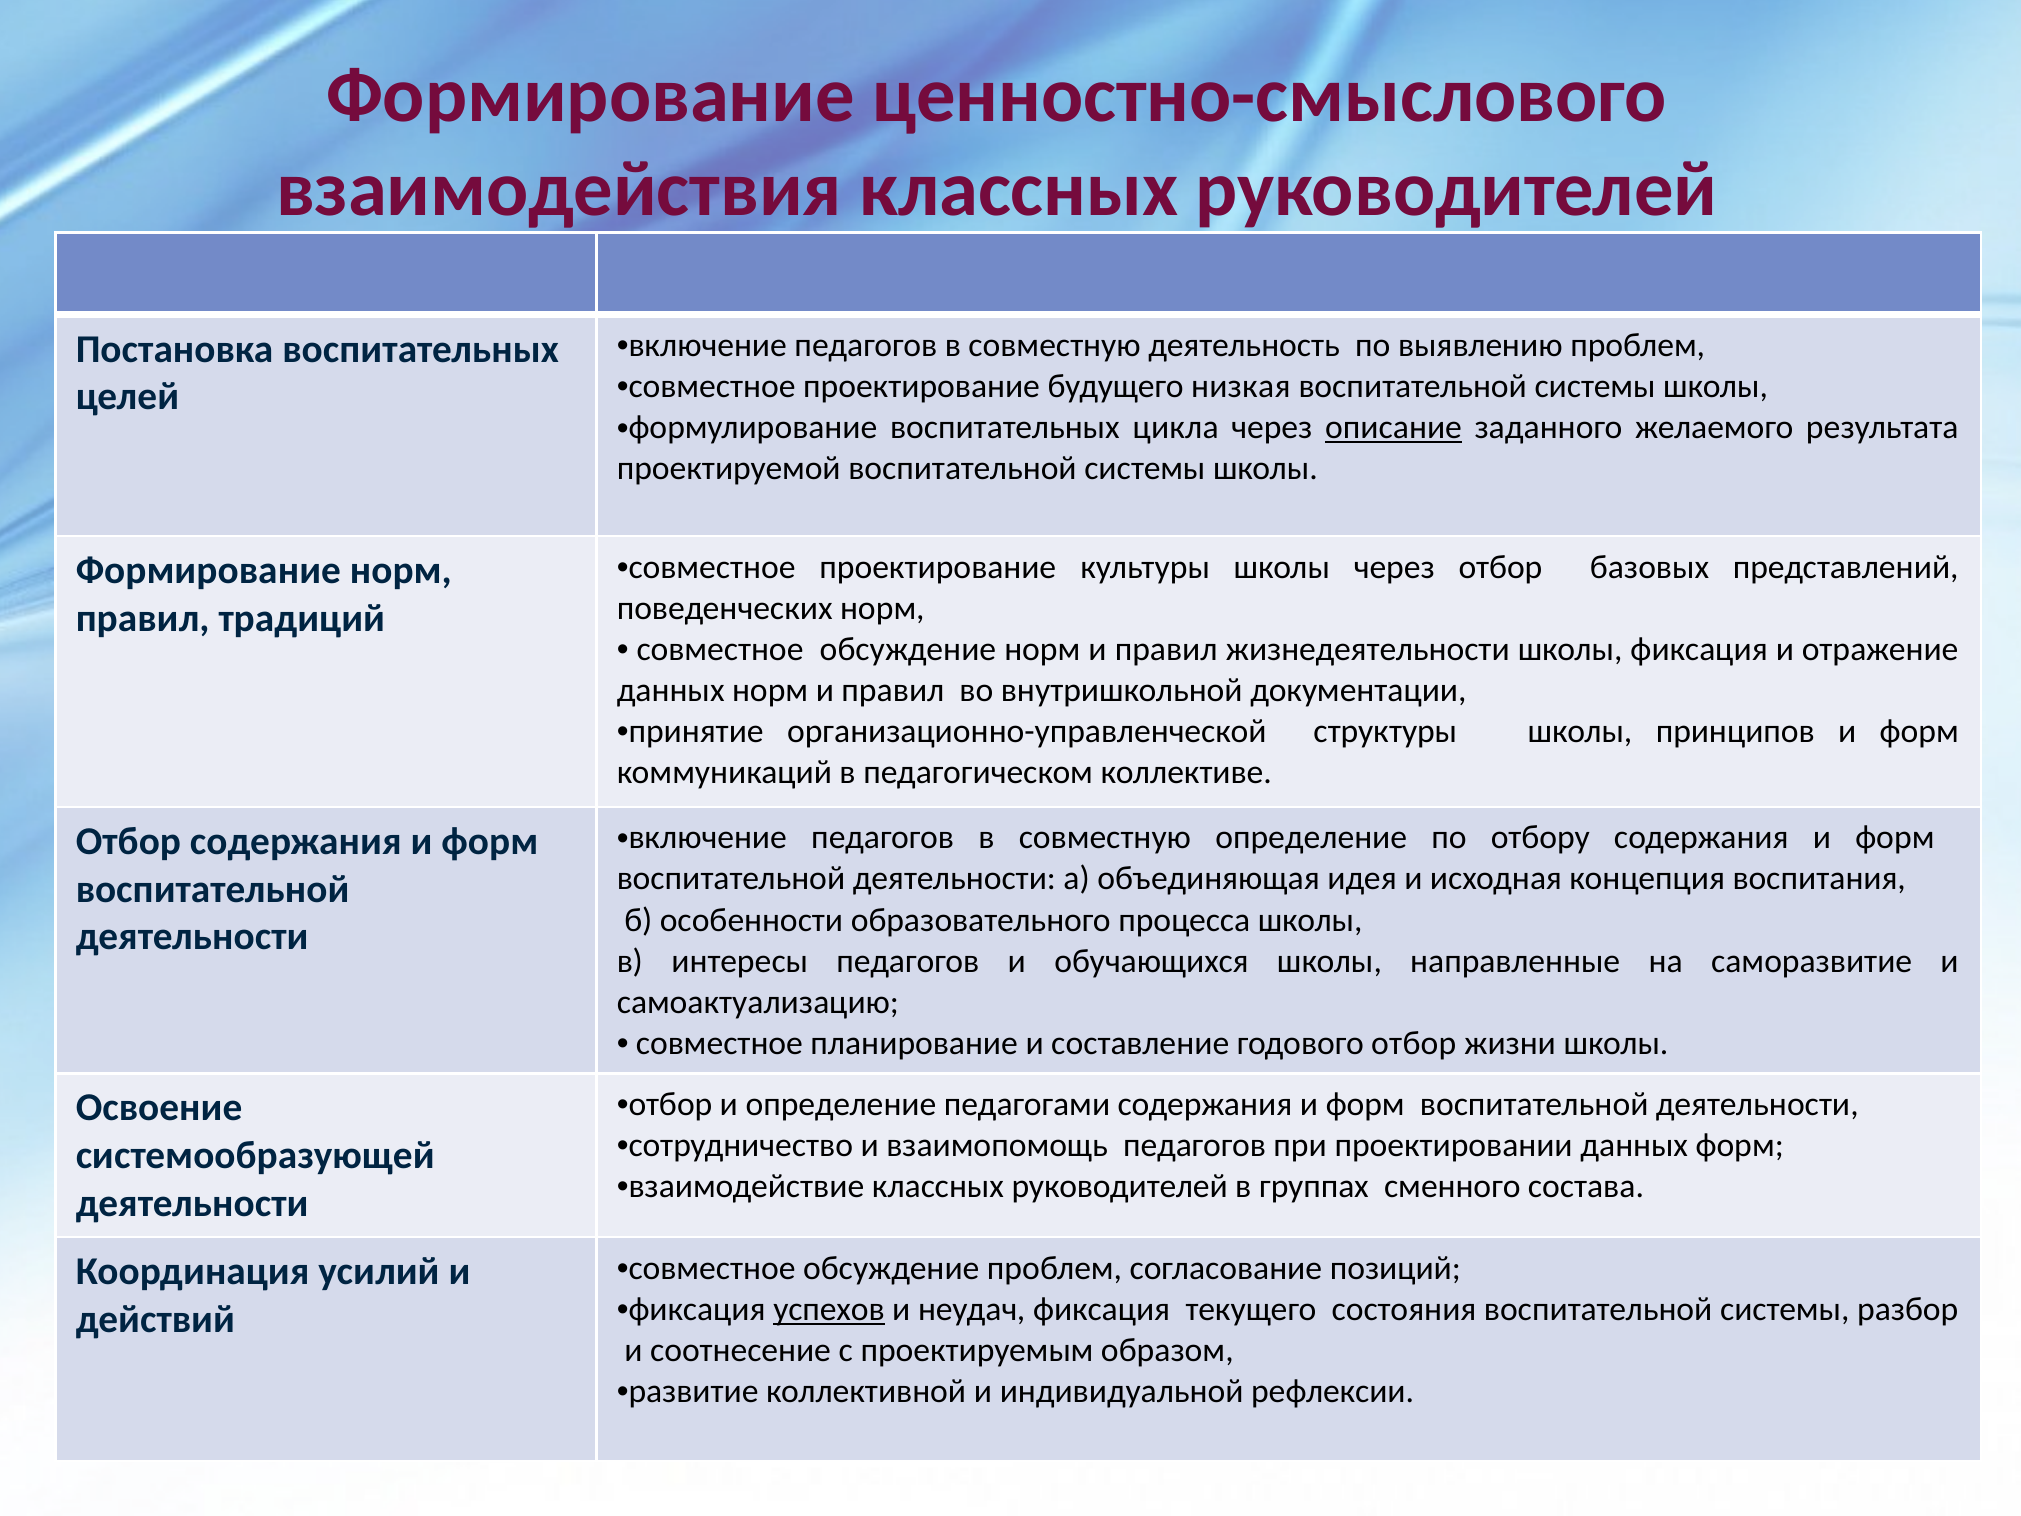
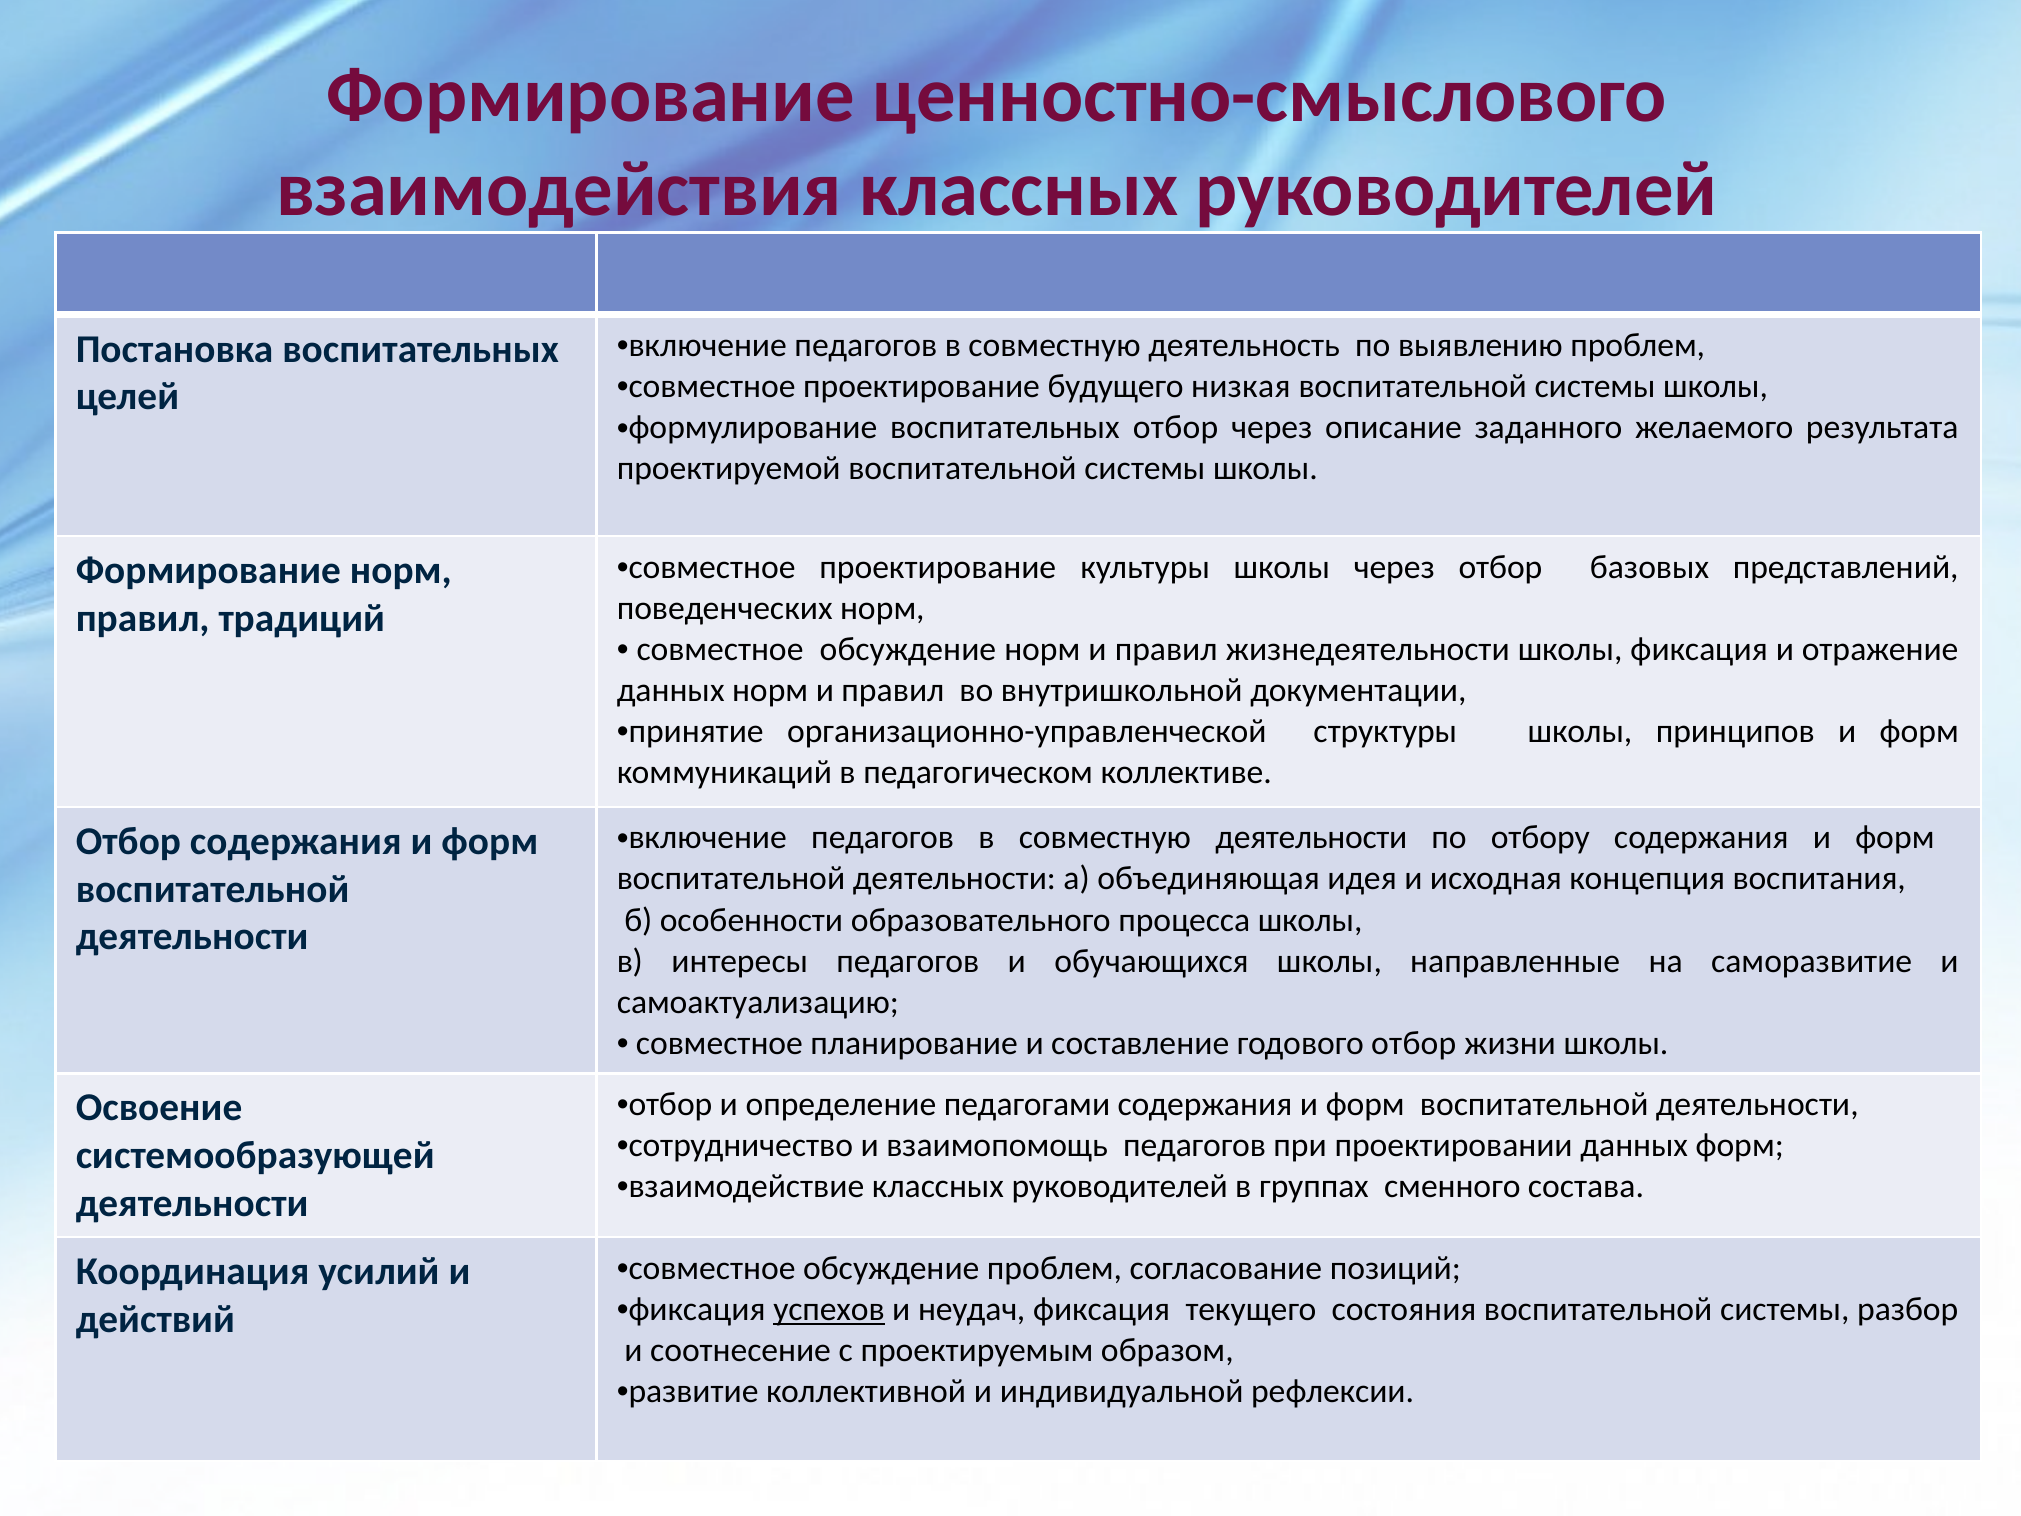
воспитательных цикла: цикла -> отбор (1176, 428)
описание underline: present -> none (1394, 428)
совместную определение: определение -> деятельности (1311, 838)
